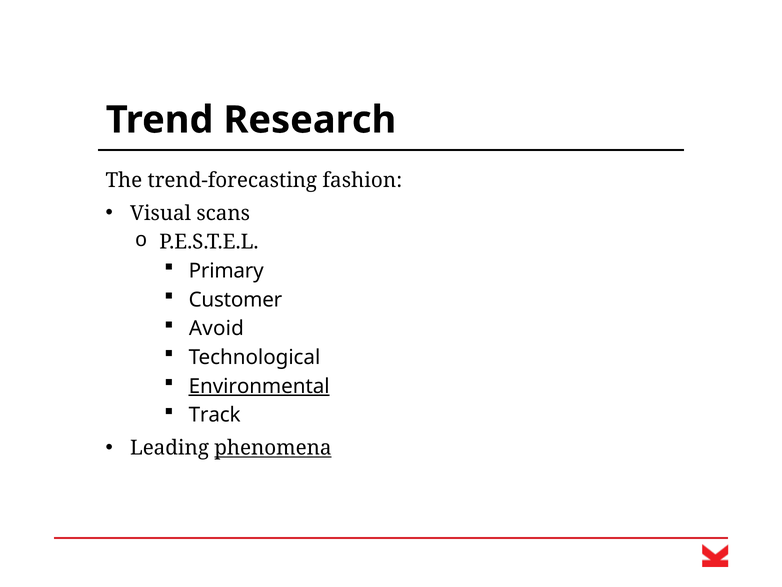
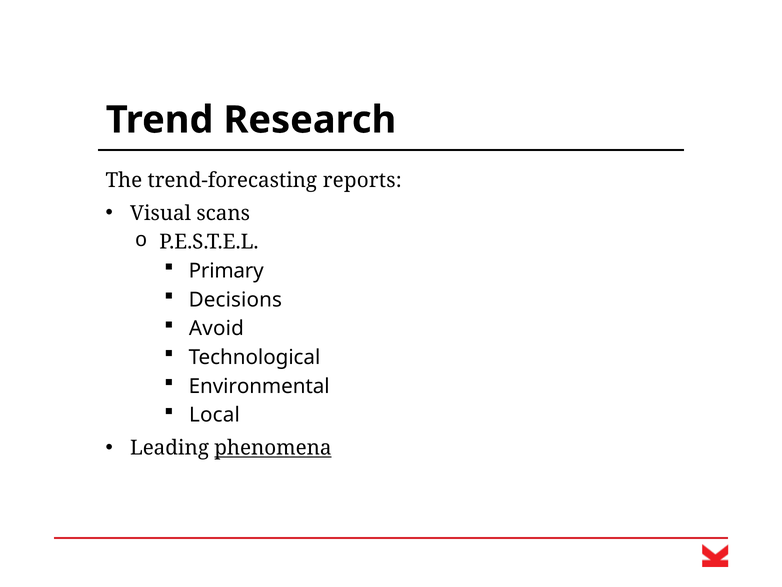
fashion: fashion -> reports (362, 180)
Customer: Customer -> Decisions (235, 300)
Environmental underline: present -> none (259, 386)
Track: Track -> Local (214, 415)
